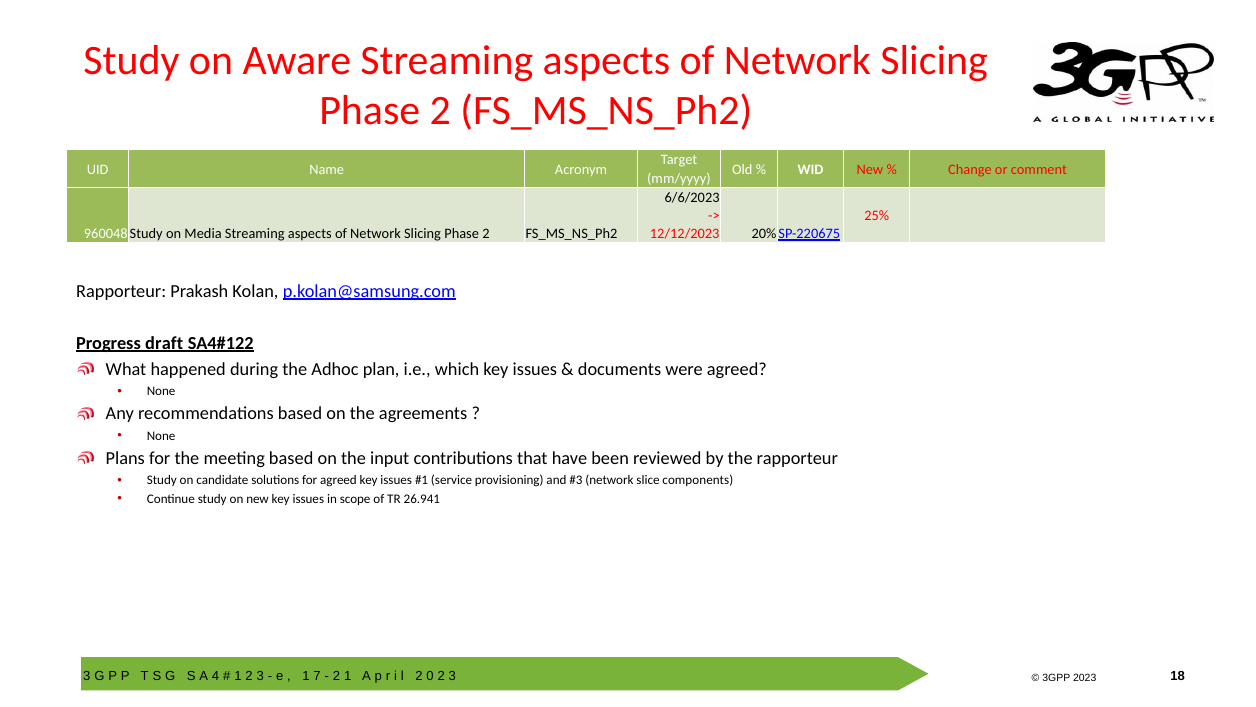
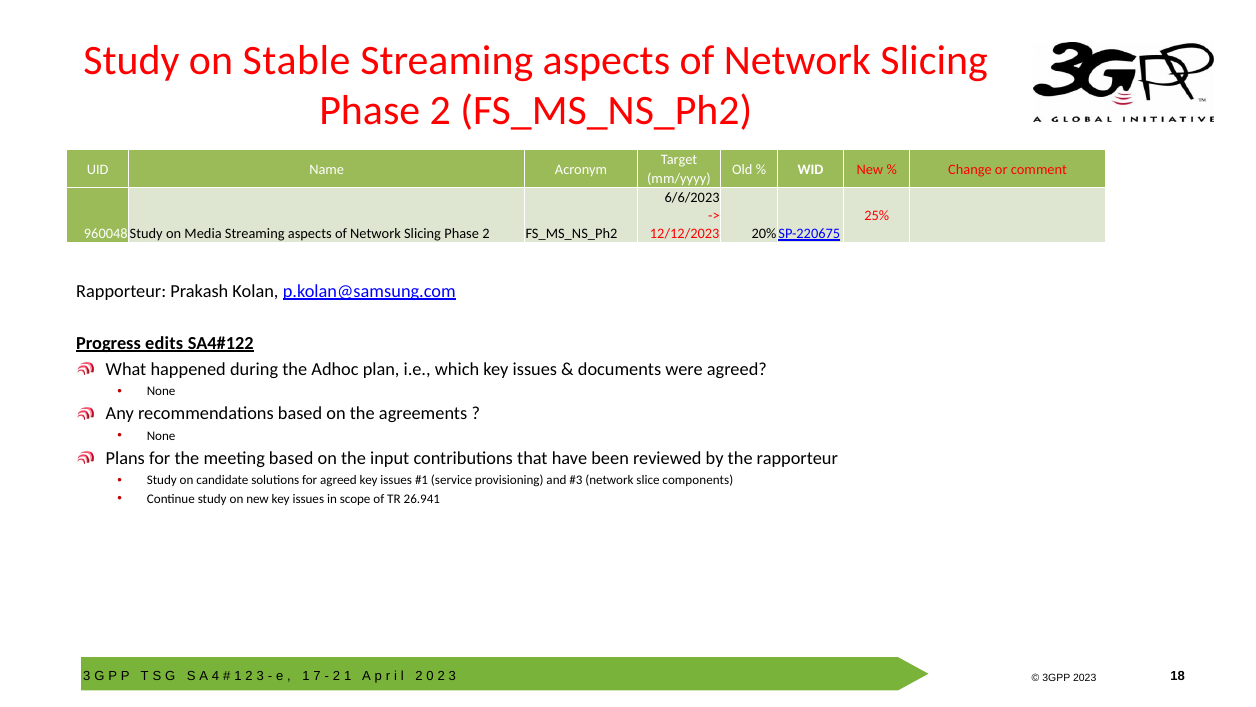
Aware: Aware -> Stable (297, 60)
draft: draft -> edits (164, 343)
